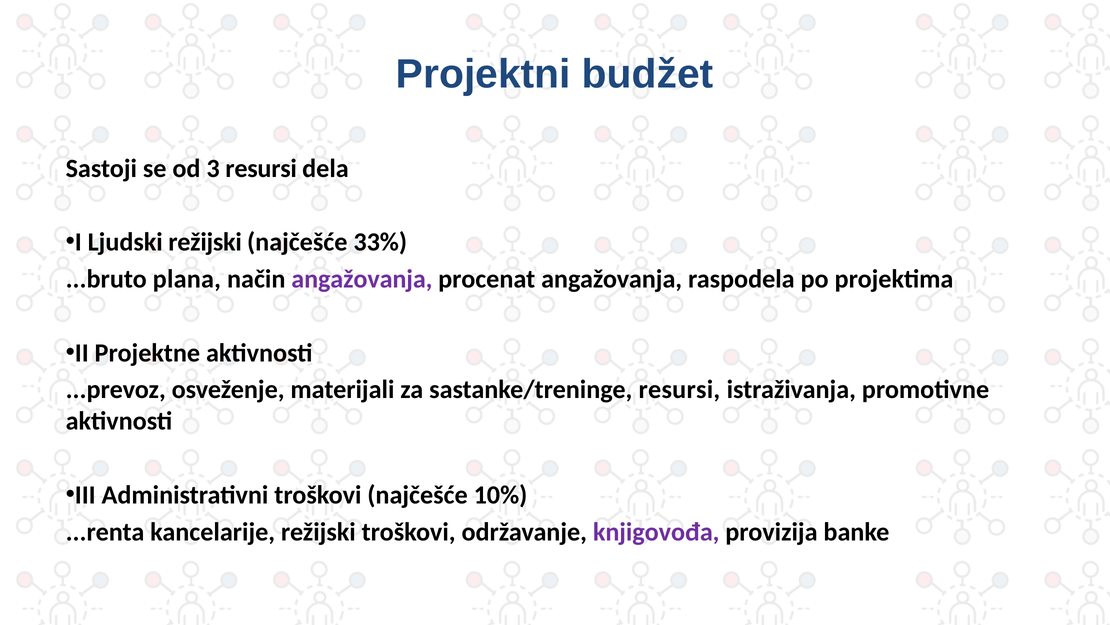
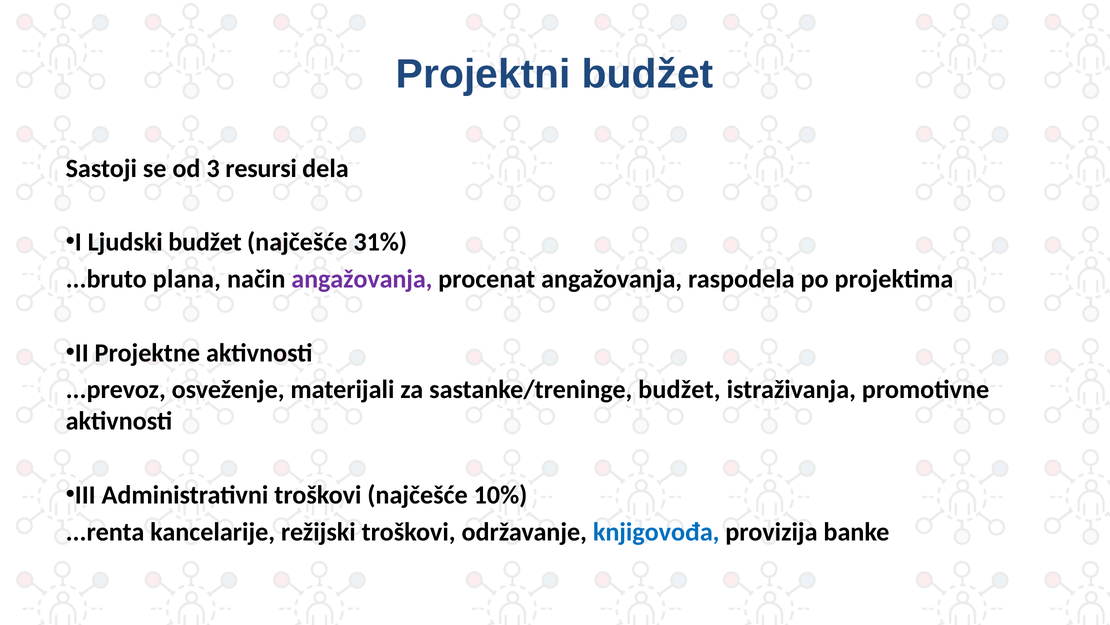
Ljudski režijski: režijski -> budžet (205, 242)
33%: 33% -> 31% (380, 242)
sastanke/treninge resursi: resursi -> budžet (679, 389)
knjigovođa colour: purple -> blue (656, 531)
